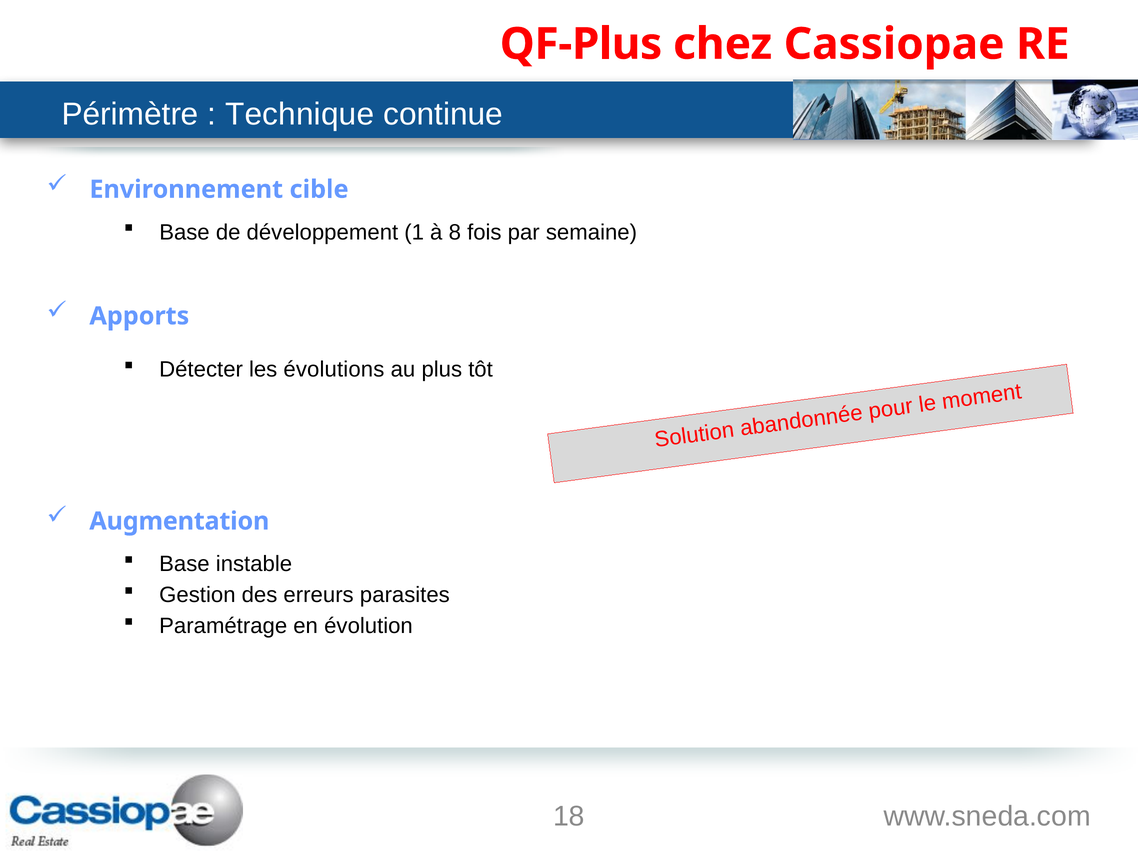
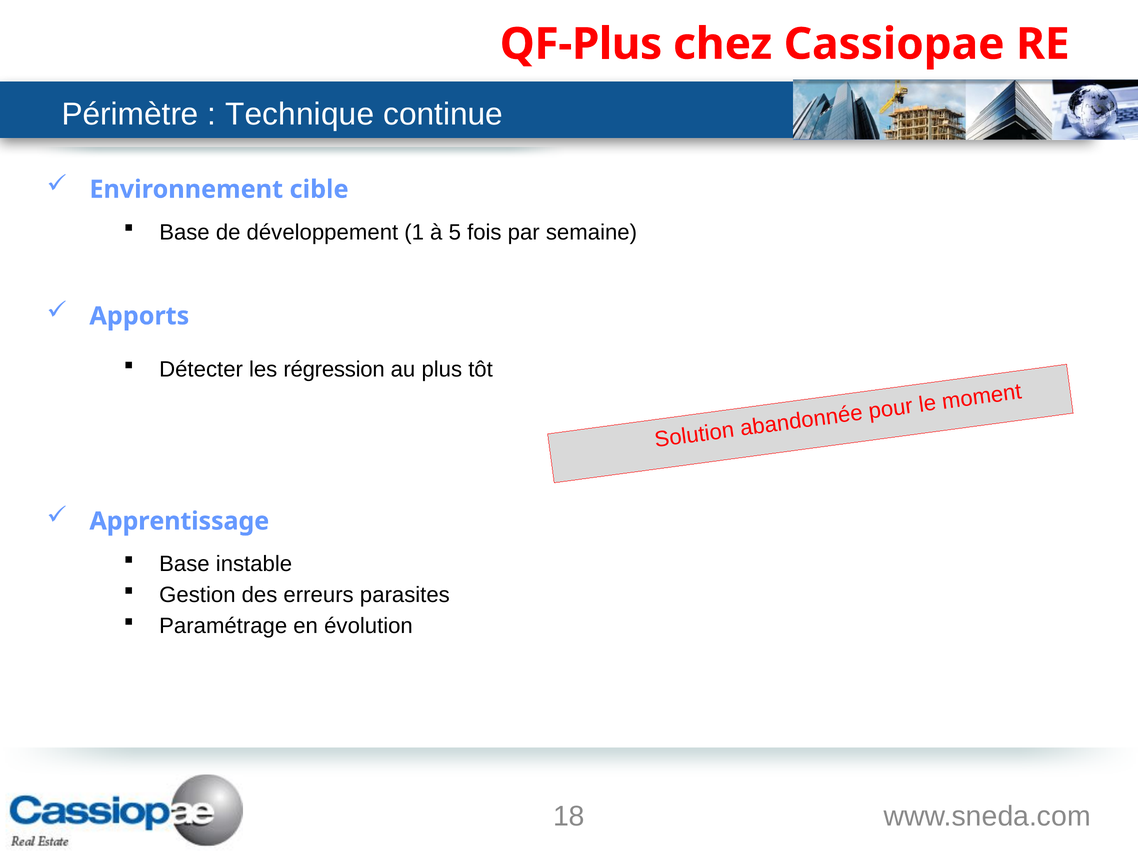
8: 8 -> 5 (455, 232)
évolutions: évolutions -> régression (334, 369)
Augmentation: Augmentation -> Apprentissage (179, 521)
